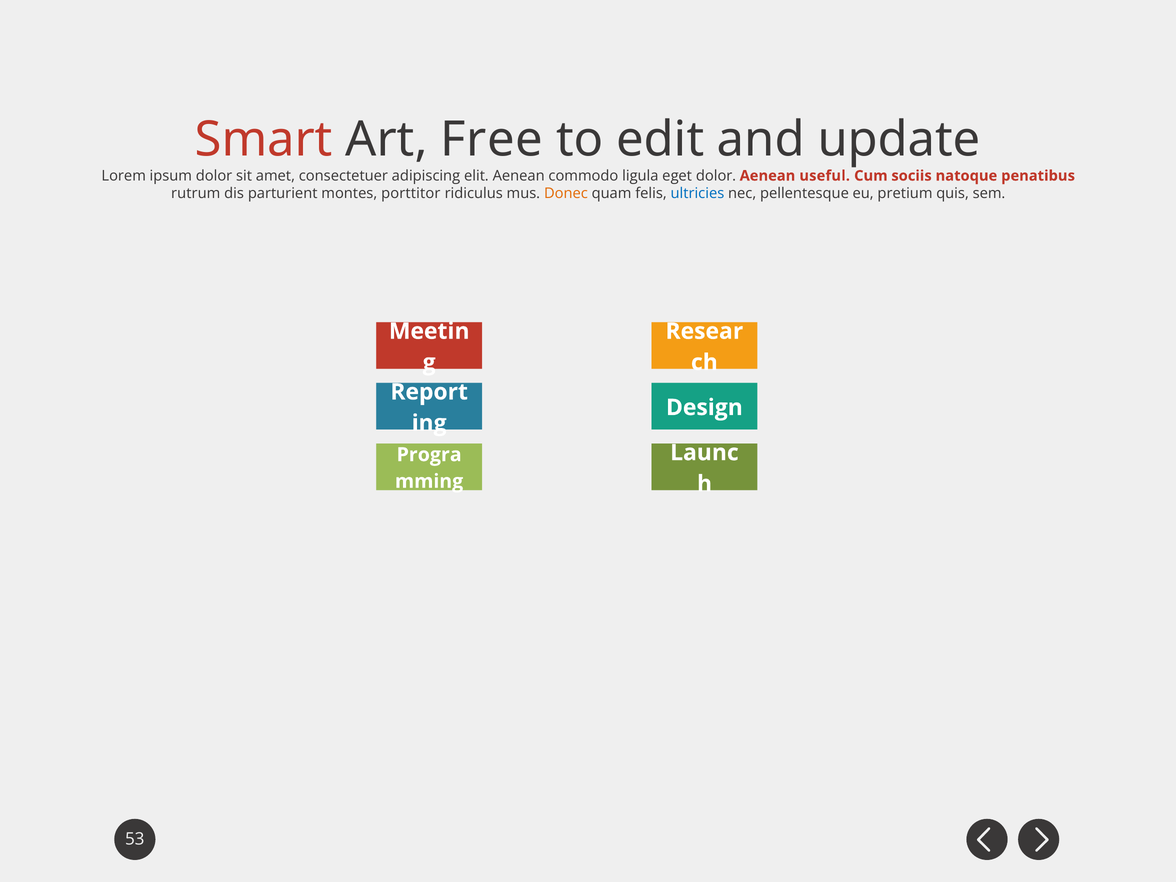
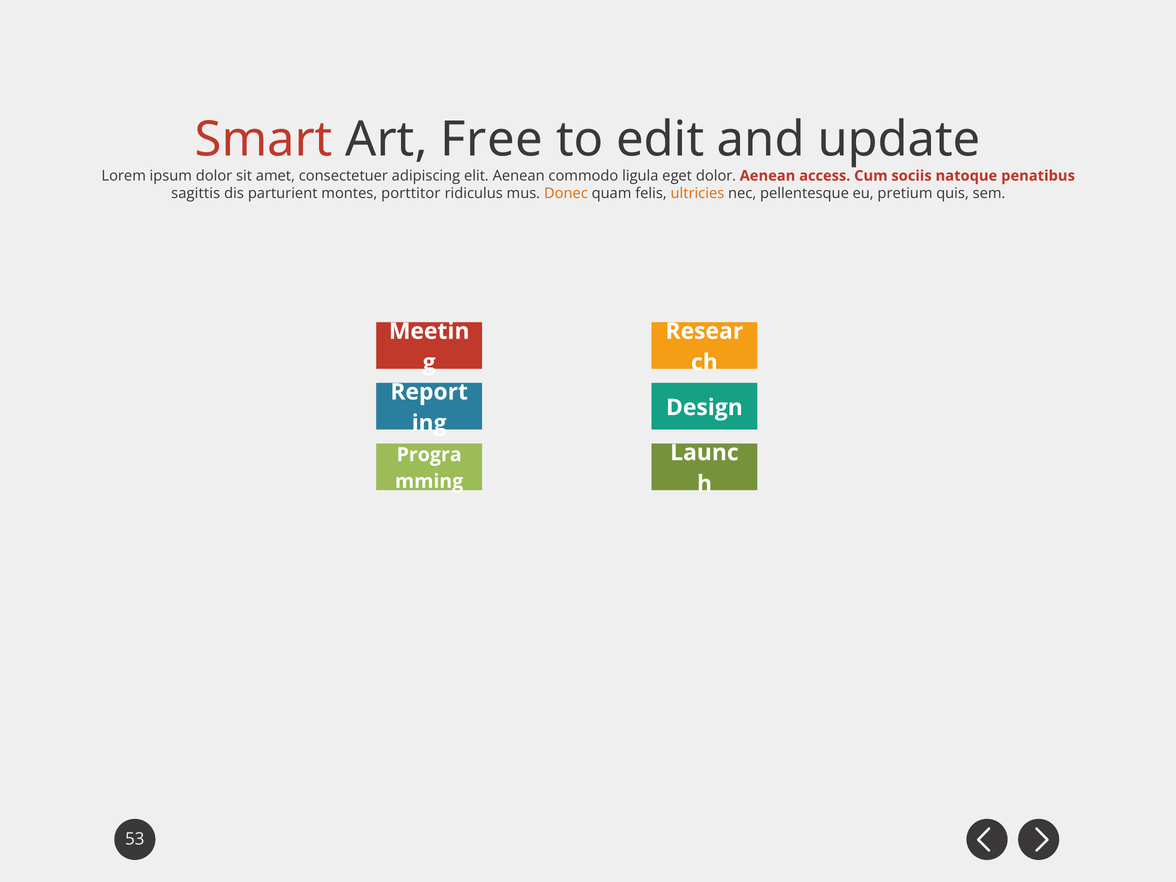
useful: useful -> access (825, 176)
rutrum: rutrum -> sagittis (196, 193)
ultricies colour: blue -> orange (697, 193)
